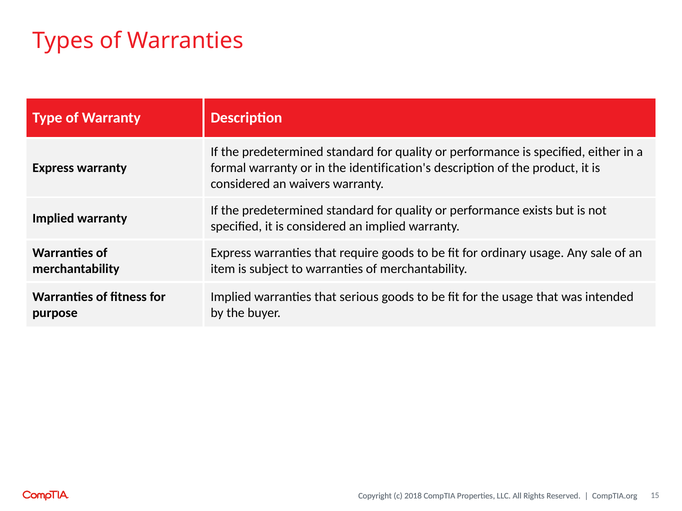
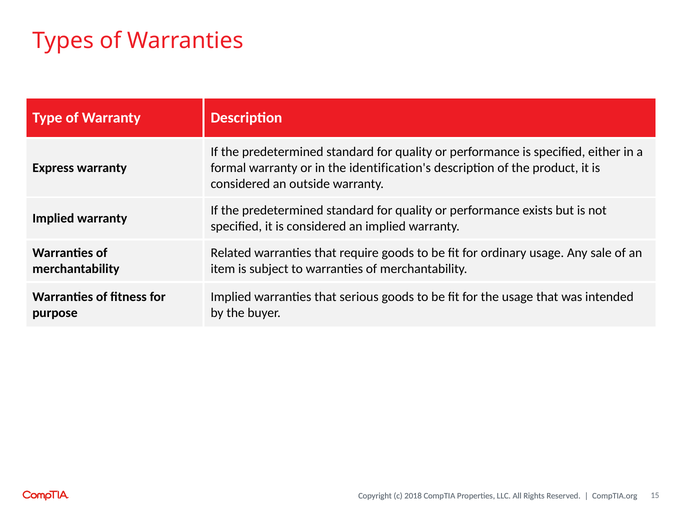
waivers: waivers -> outside (310, 184)
Express: Express -> Related (231, 253)
